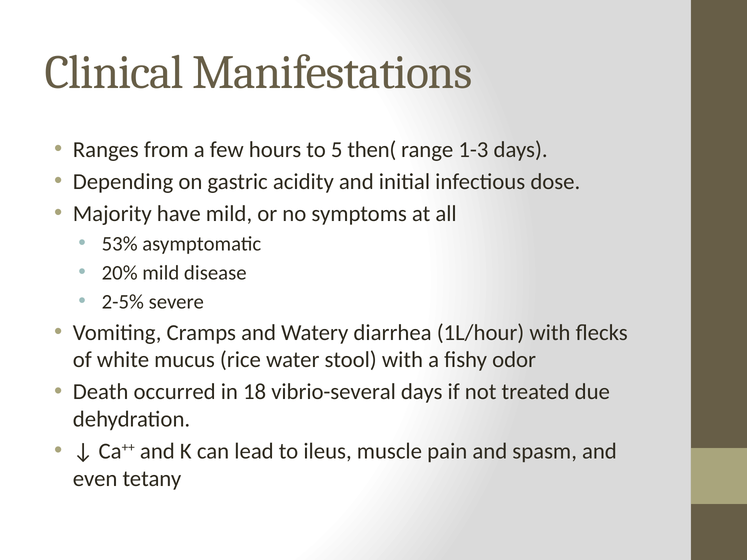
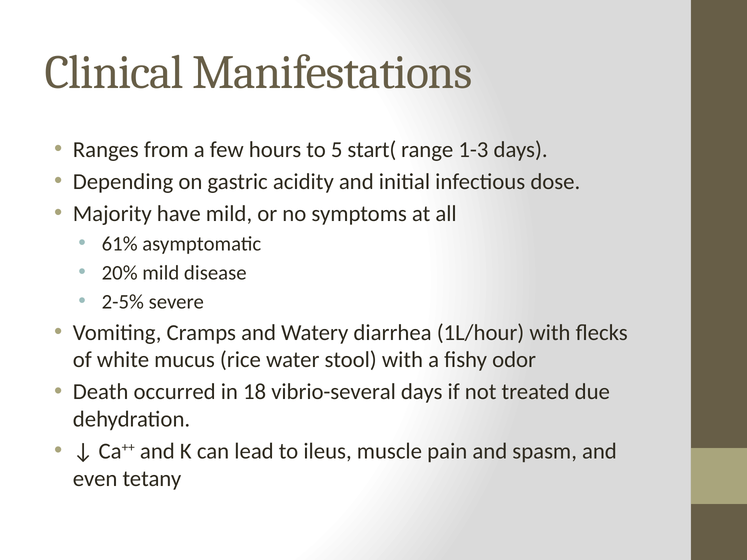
then(: then( -> start( (372, 150)
53%: 53% -> 61% (120, 244)
